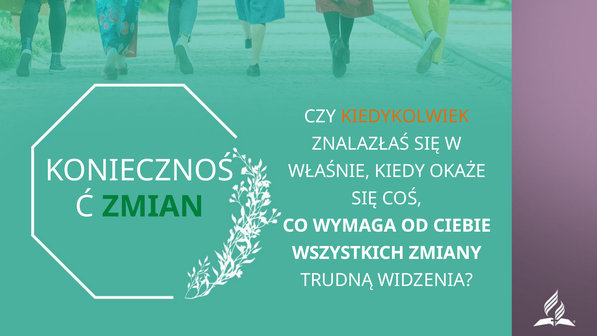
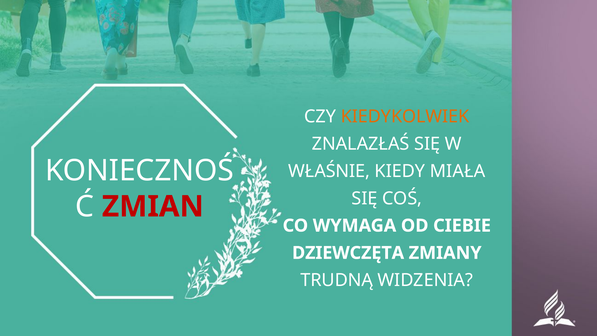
OKAŻE: OKAŻE -> MIAŁA (458, 171)
ZMIAN colour: green -> red (153, 206)
WSZYSTKICH: WSZYSTKICH -> DZIEWCZĘTA (348, 253)
